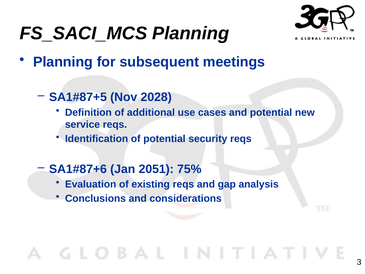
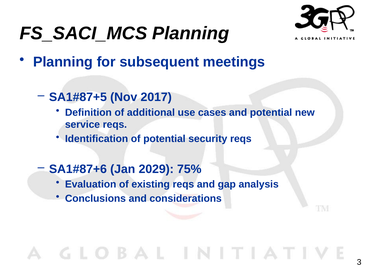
2028: 2028 -> 2017 (156, 97)
2051: 2051 -> 2029 (156, 169)
